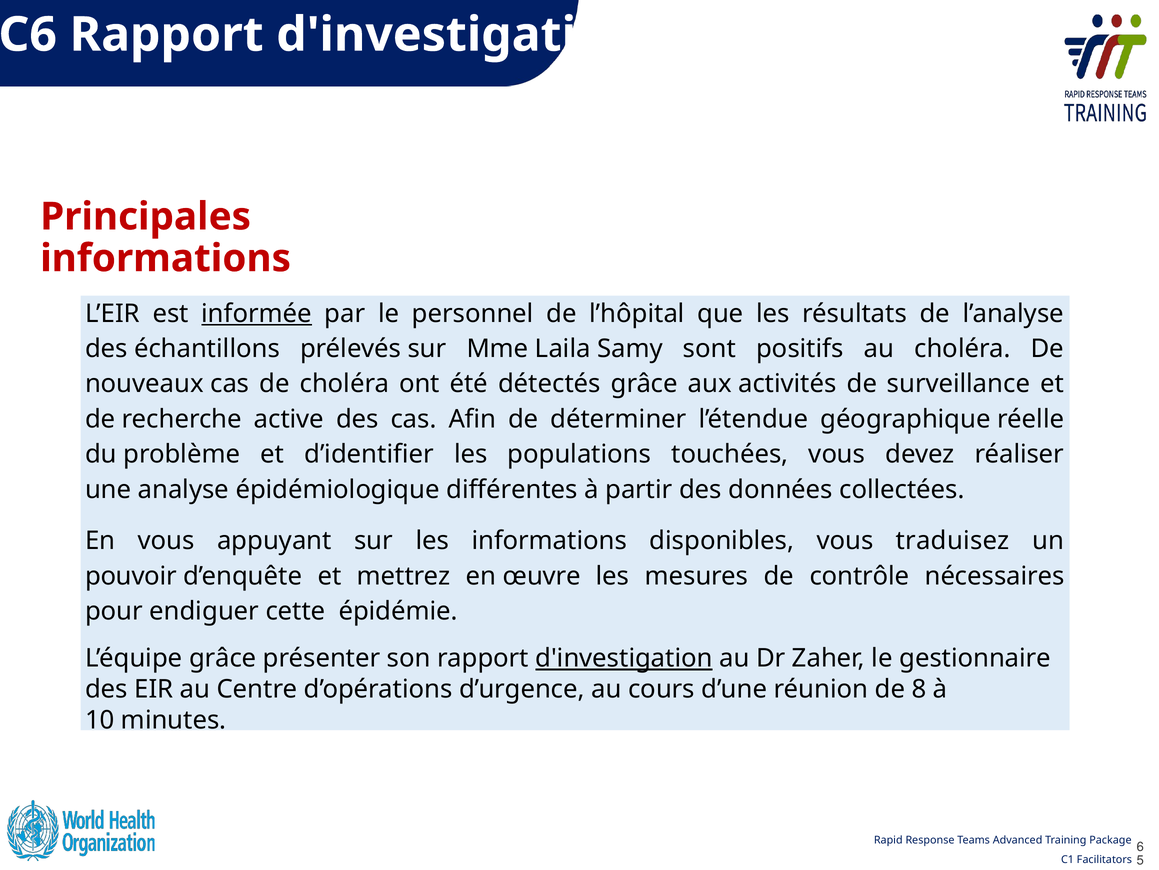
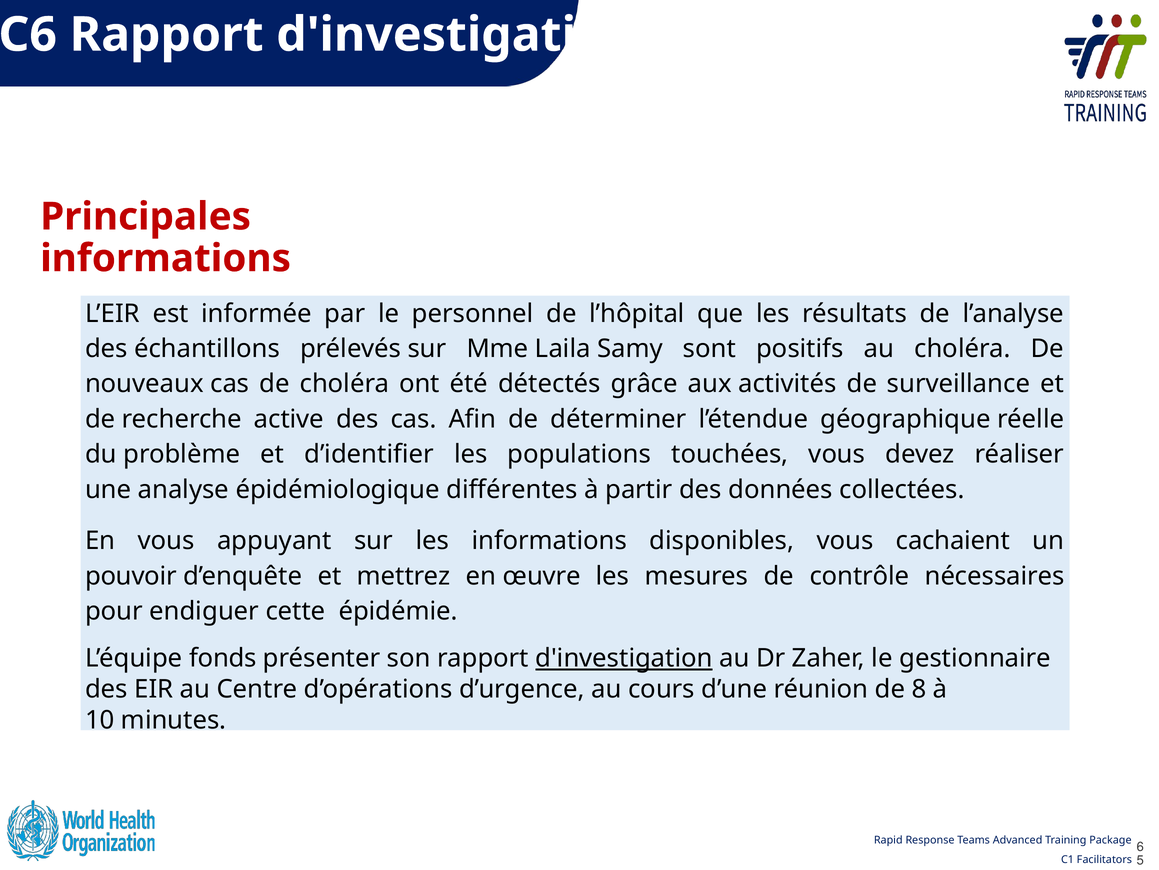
informée underline: present -> none (257, 313)
traduisez: traduisez -> cachaient (953, 540)
L’équipe grâce: grâce -> fonds (223, 658)
